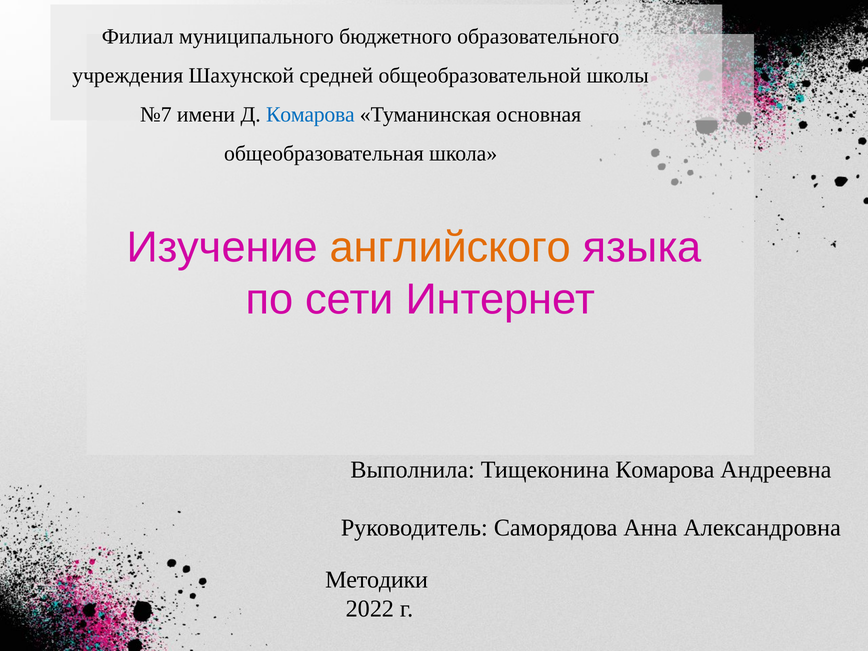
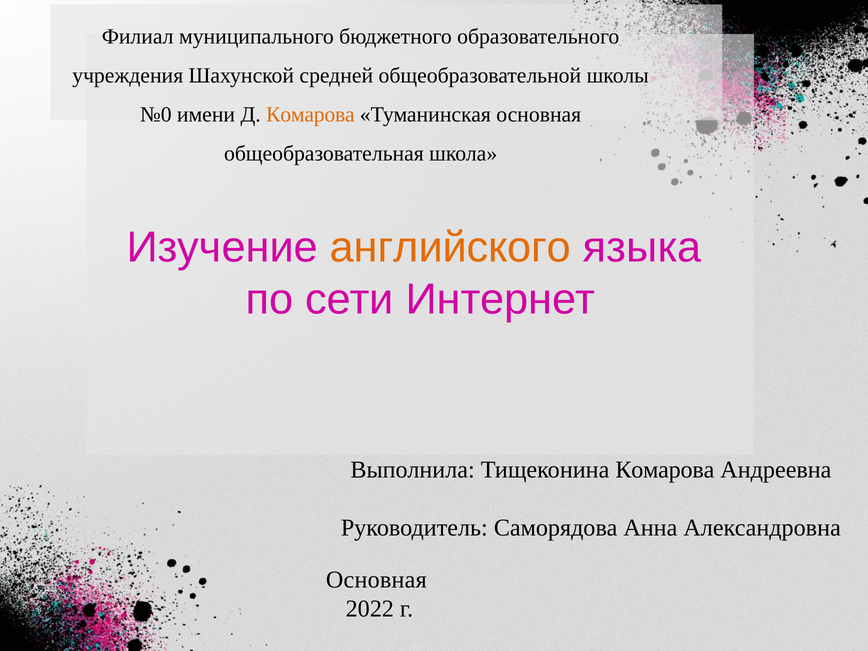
№7: №7 -> №0 (156, 115)
Комарова colour: blue -> orange (310, 115)
Методики: Методики -> Основная (376, 580)
